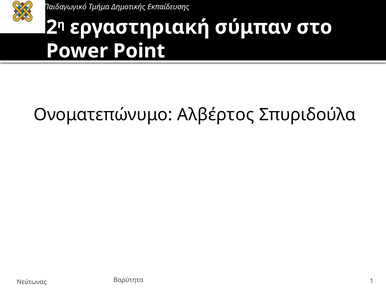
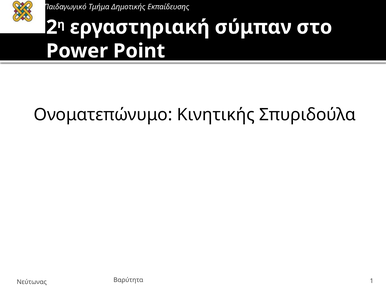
Αλβέρτος: Αλβέρτος -> Κινητικής (216, 115)
